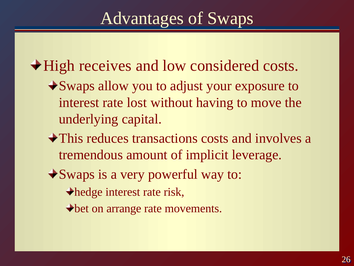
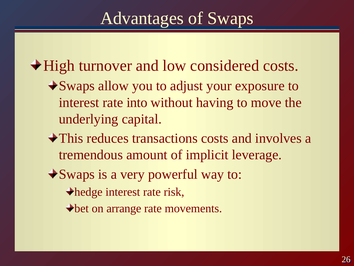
receives: receives -> turnover (105, 65)
lost: lost -> into (137, 102)
